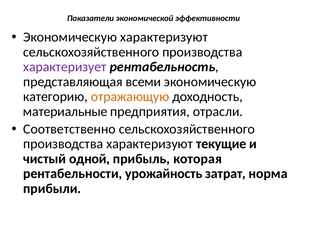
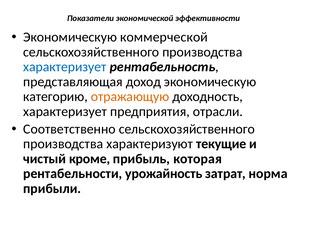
Экономическую характеризуют: характеризуют -> коммерческой (164, 37)
характеризует colour: purple -> blue (65, 67)
всеми: всеми -> доход (143, 82)
материальные: материальные -> характеризует (65, 111)
одной: одной -> кроме (90, 159)
